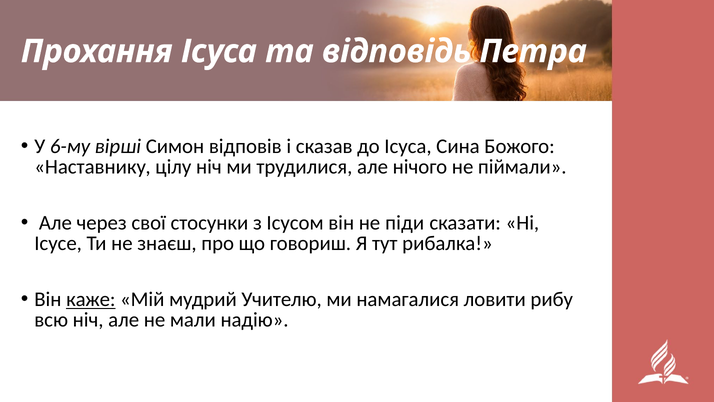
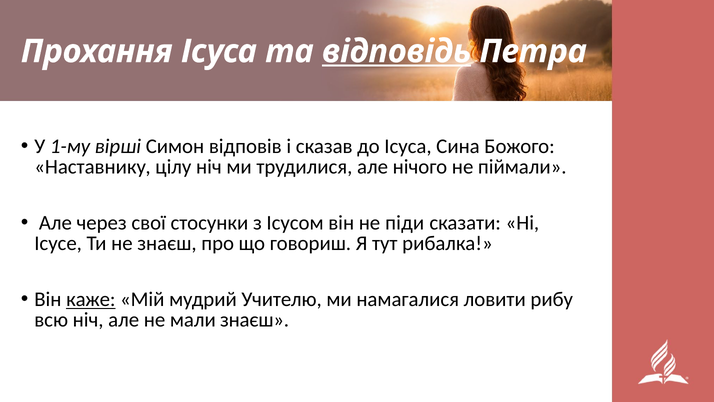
відповідь underline: none -> present (397, 51)
6-му: 6-му -> 1-му (70, 146)
мали надію: надію -> знаєш (255, 319)
